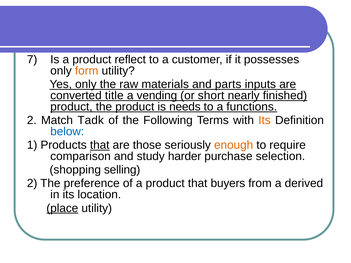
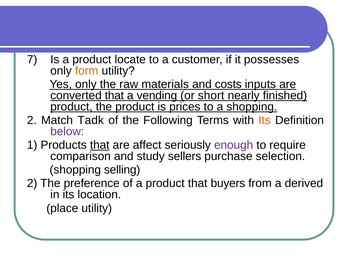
reflect: reflect -> locate (130, 60)
parts: parts -> costs (228, 84)
converted title: title -> that (114, 96)
needs: needs -> prices (185, 107)
a functions: functions -> shopping (252, 107)
below colour: blue -> purple (67, 132)
those: those -> affect (147, 145)
enough colour: orange -> purple (234, 145)
harder: harder -> sellers (185, 156)
place underline: present -> none (62, 208)
